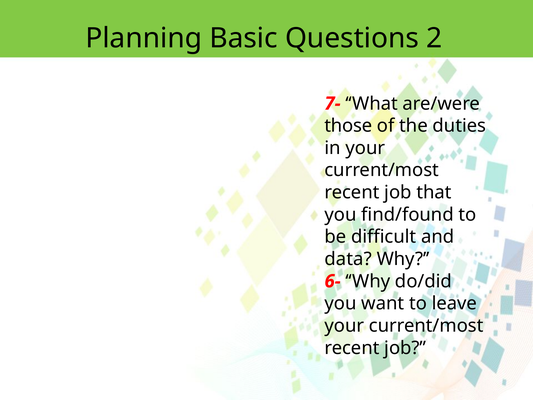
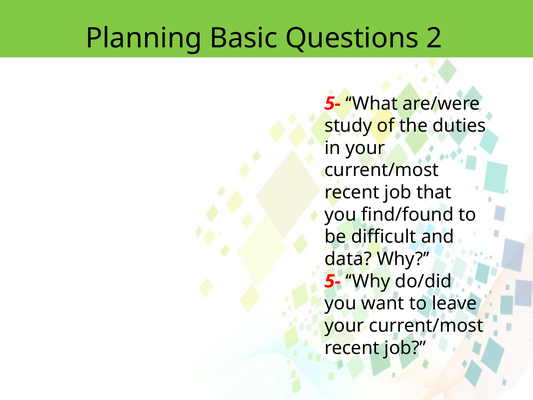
7-: 7- -> 5- (333, 103)
those: those -> study (348, 126)
6-: 6- -> 5- (333, 281)
